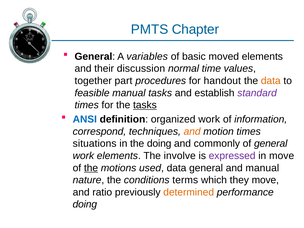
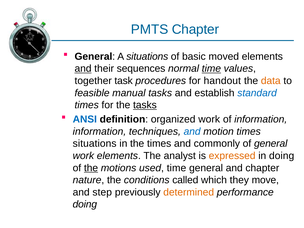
A variables: variables -> situations (147, 56)
and underline: none -> present (83, 69)
discussion: discussion -> sequences (141, 69)
time underline: none -> present (211, 69)
part: part -> task (124, 81)
standard colour: purple -> blue (257, 93)
correspond: correspond -> information (99, 131)
and colour: orange -> blue (192, 131)
the doing: doing -> times (159, 144)
involve: involve -> analyst (180, 156)
expressed colour: purple -> orange (232, 156)
in move: move -> doing (282, 156)
used data: data -> time (176, 168)
and manual: manual -> chapter (262, 168)
terms: terms -> called (185, 180)
ratio: ratio -> step (102, 192)
